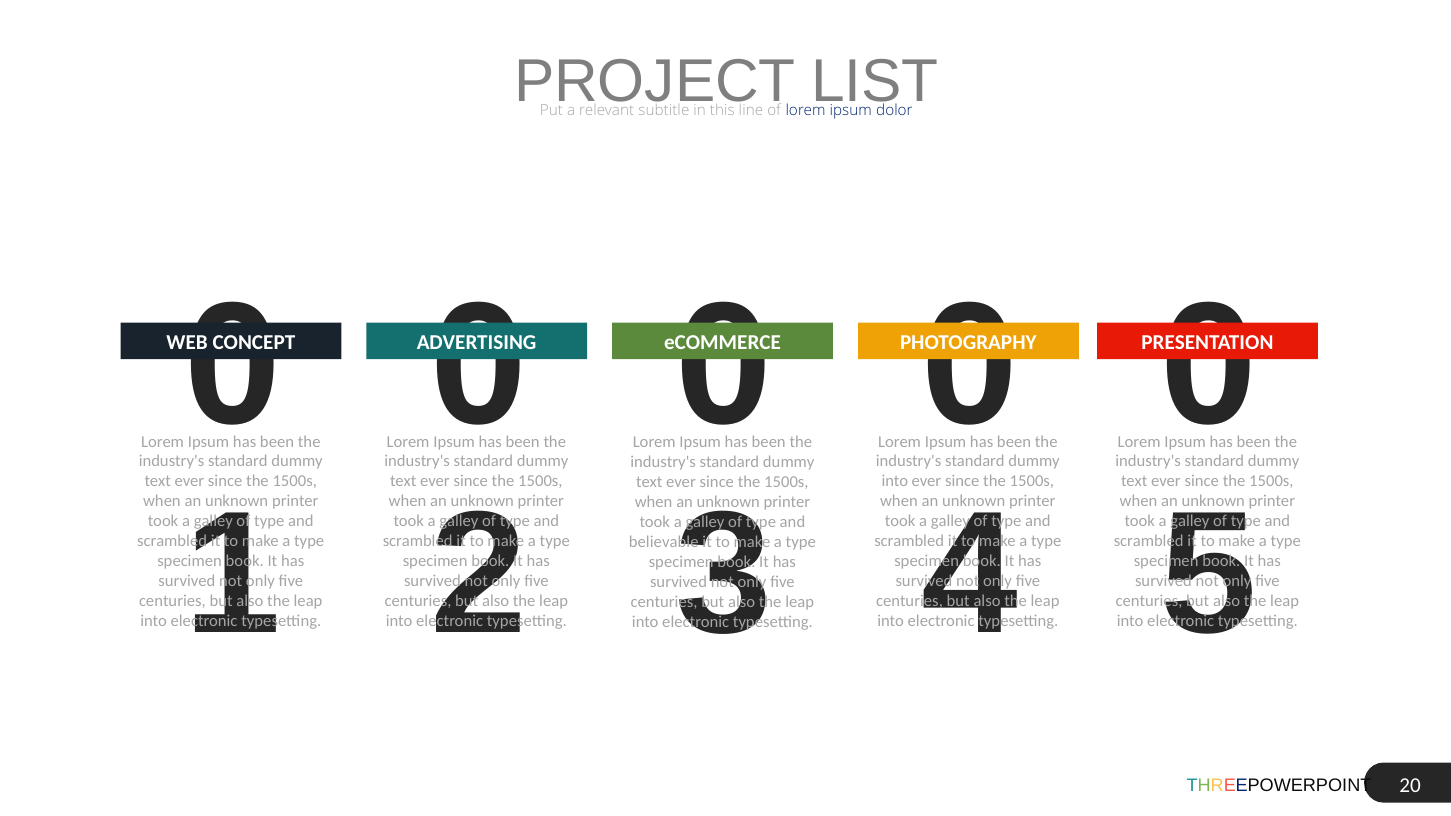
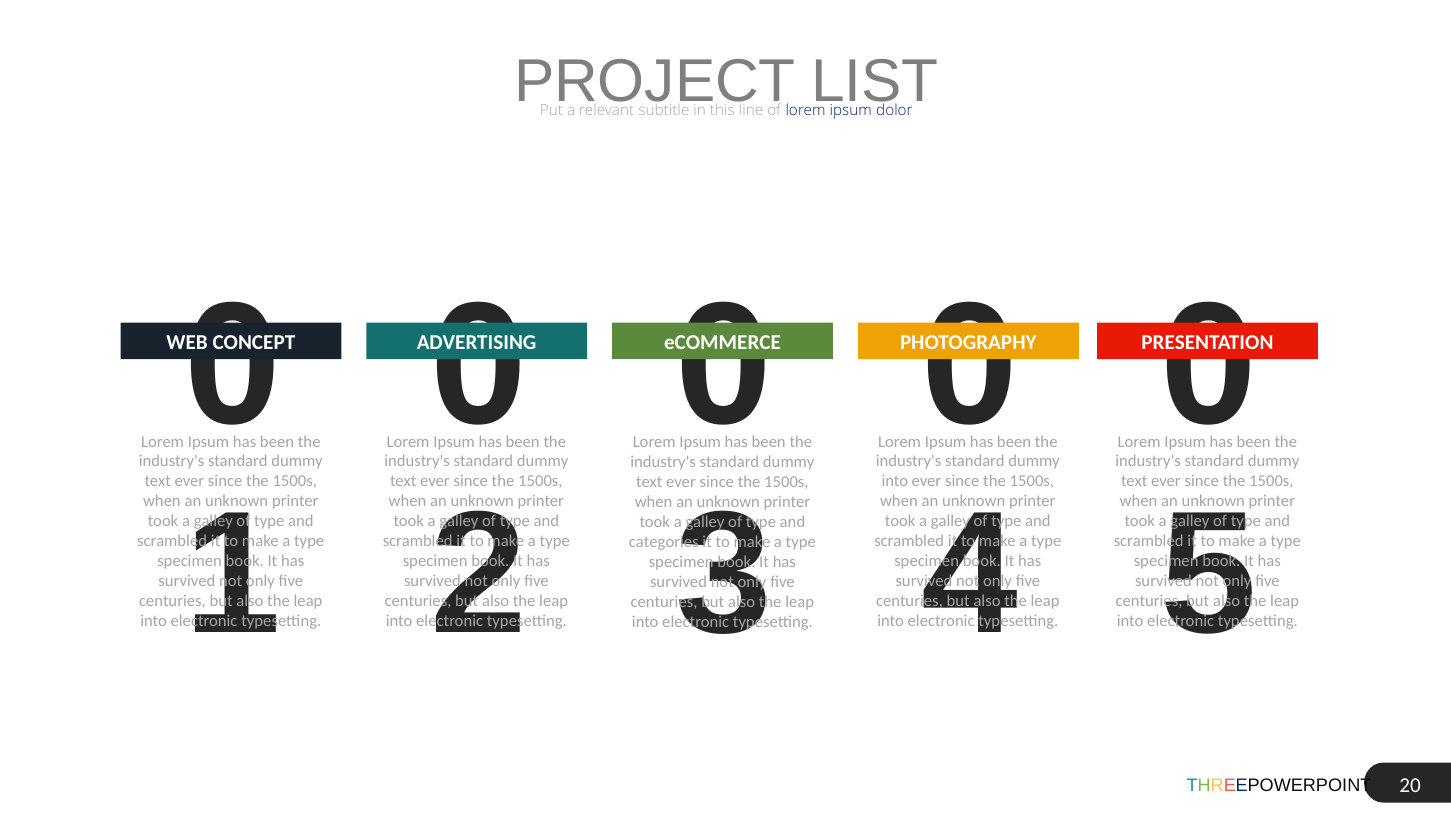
believable: believable -> categories (664, 542)
